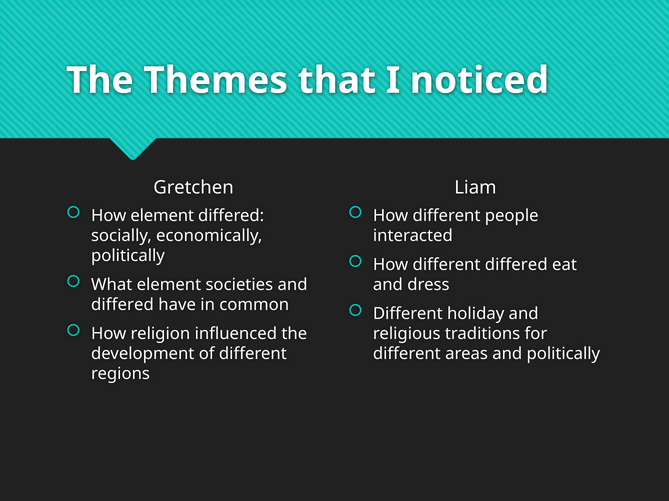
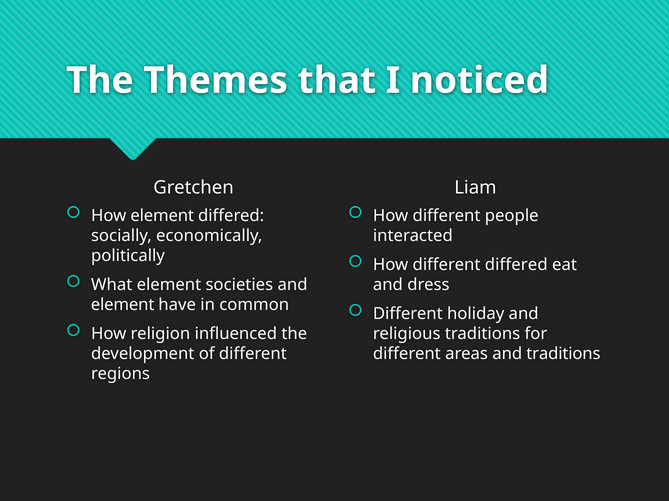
differed: differed -> element (123, 305)
and politically: politically -> traditions (563, 354)
